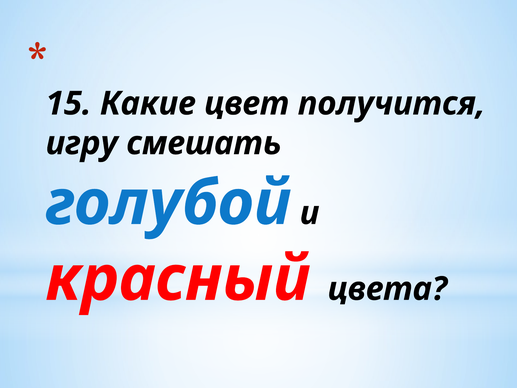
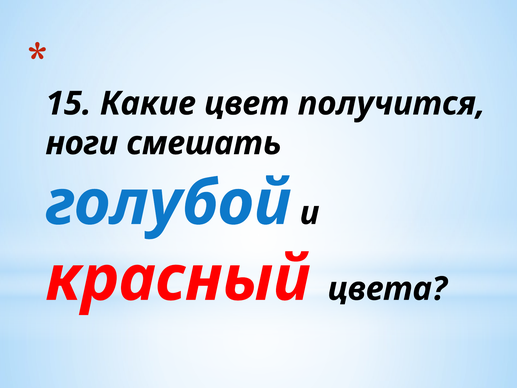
игру: игру -> ноги (82, 143)
